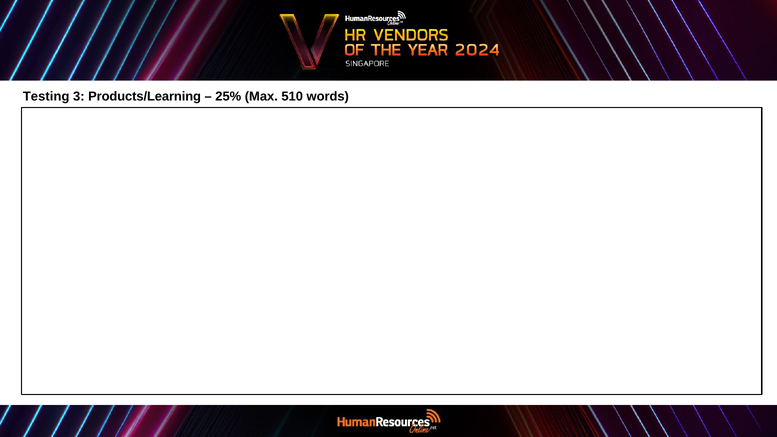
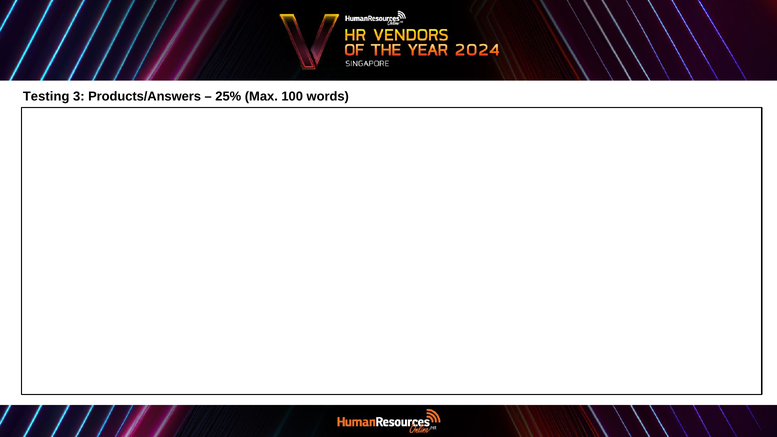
Products/Learning: Products/Learning -> Products/Answers (145, 96)
510: 510 -> 100 (292, 96)
